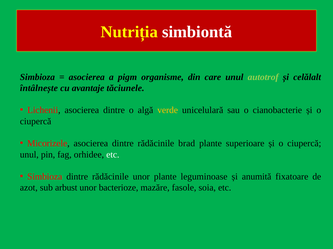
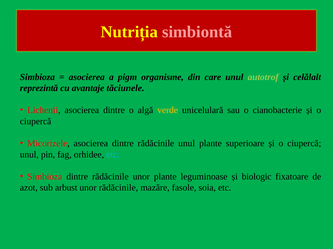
simbiontă colour: white -> pink (197, 32)
întâlnește: întâlnește -> reprezintă (39, 88)
rădăcinile brad: brad -> unul (187, 144)
etc colour: white -> light blue (113, 155)
anumită: anumită -> biologic (257, 177)
unor bacterioze: bacterioze -> rădăcinile (118, 188)
